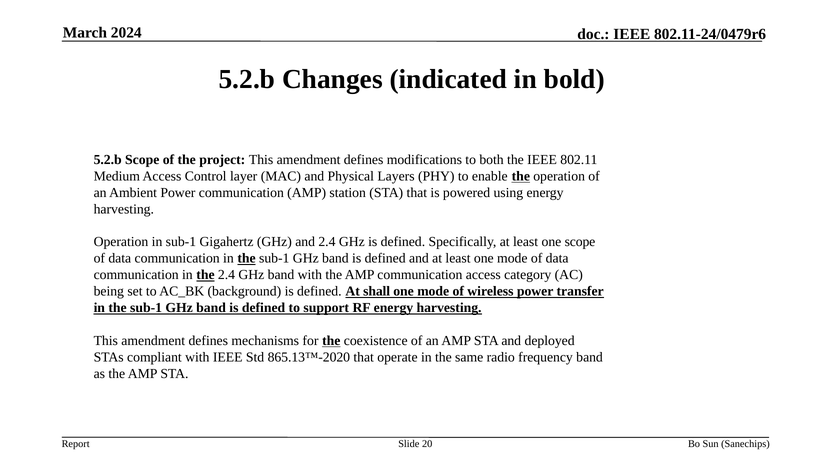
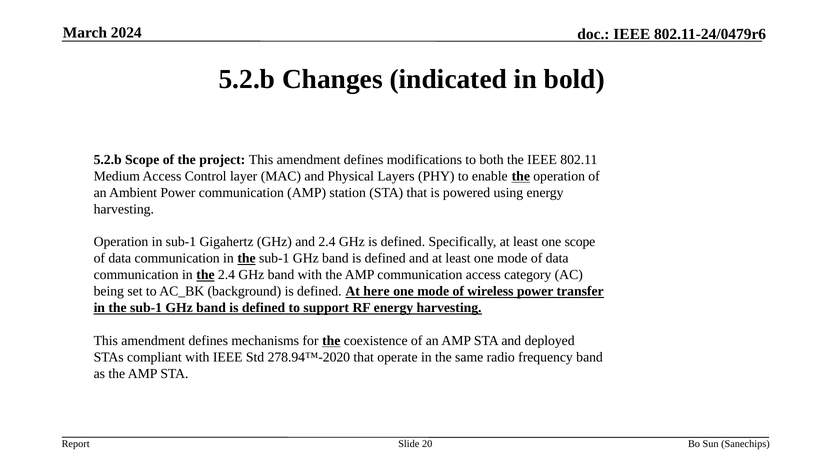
shall: shall -> here (376, 292)
865.13™-2020: 865.13™-2020 -> 278.94™-2020 (309, 358)
